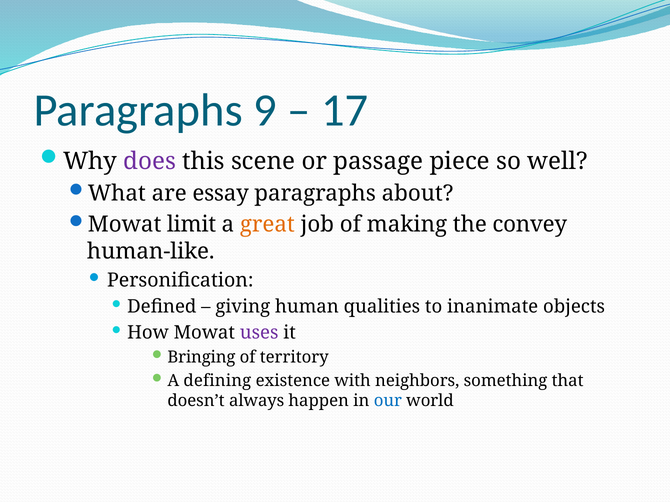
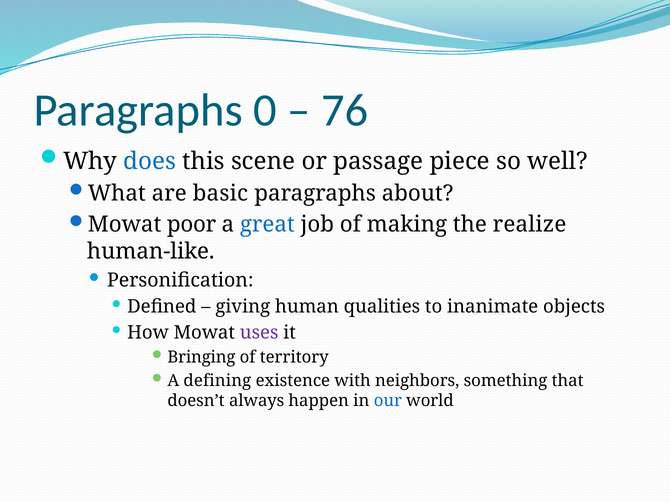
9: 9 -> 0 (265, 111)
17: 17 -> 76 (345, 111)
does colour: purple -> blue (150, 161)
essay: essay -> basic (220, 194)
limit: limit -> poor (192, 225)
great colour: orange -> blue (267, 225)
convey: convey -> realize (530, 225)
